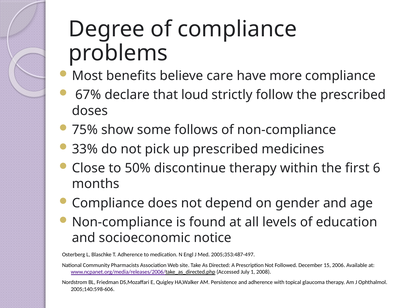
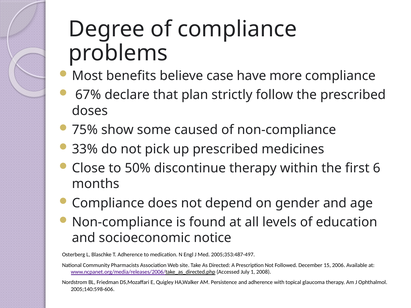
care: care -> case (220, 76)
loud: loud -> plan (195, 95)
follows: follows -> caused (196, 130)
